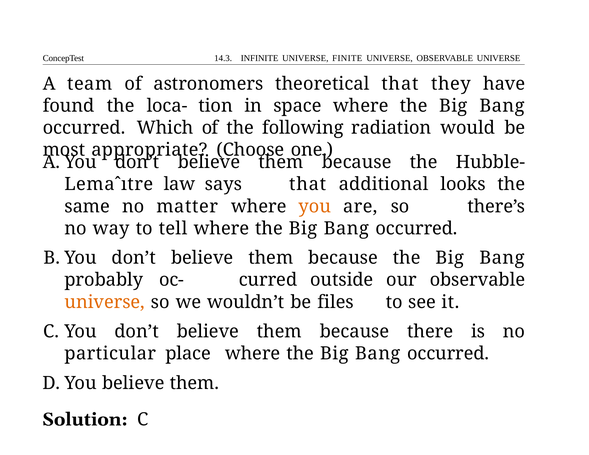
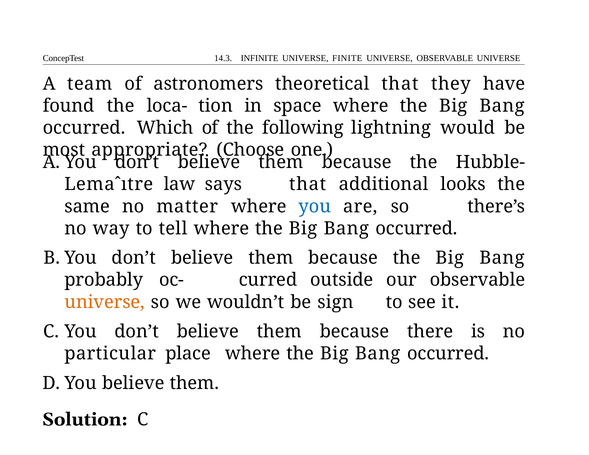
radiation: radiation -> lightning (391, 128)
you colour: orange -> blue (315, 206)
files: files -> sign (335, 302)
